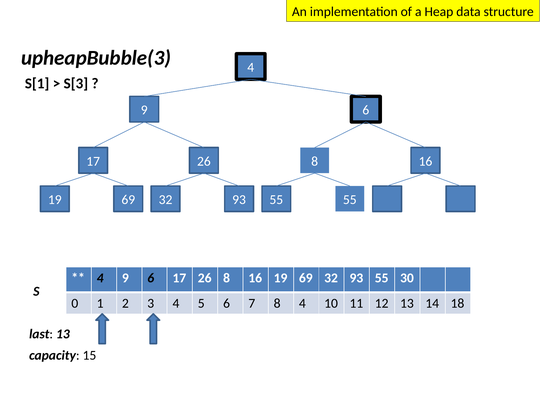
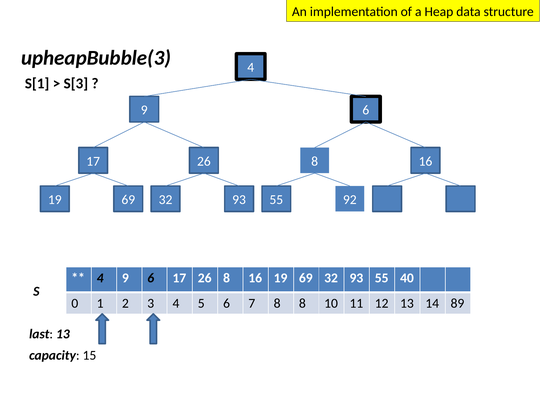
55 55: 55 -> 92 (350, 200)
30: 30 -> 40 (407, 278)
8 4: 4 -> 8 (302, 303)
18: 18 -> 89 (457, 303)
